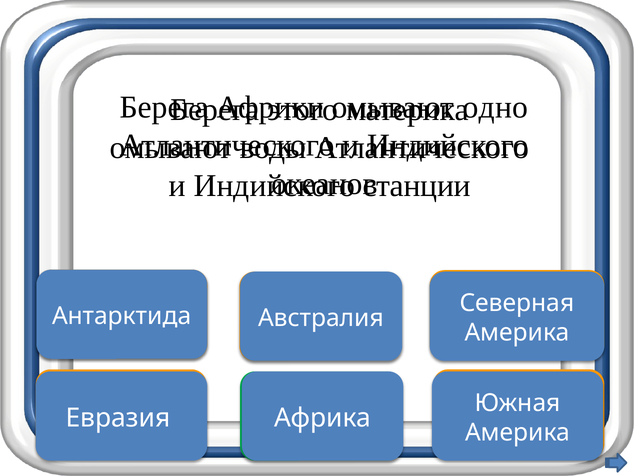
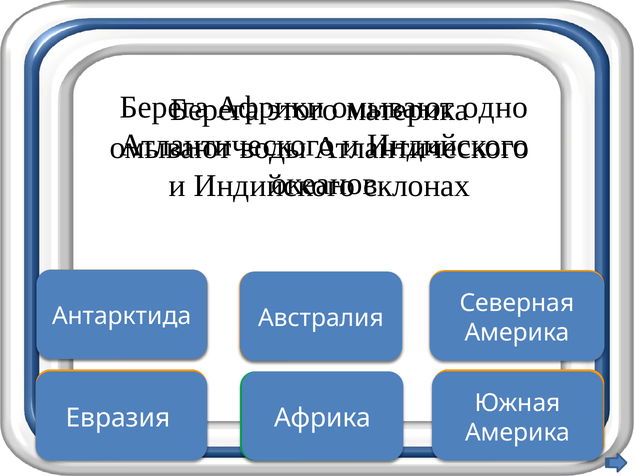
станции: станции -> склонах (417, 186)
